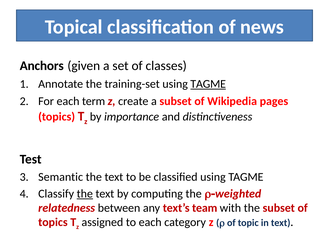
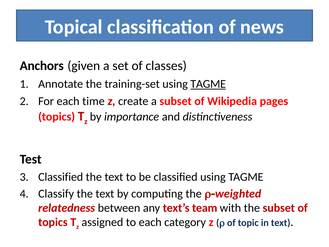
term: term -> time (93, 101)
Semantic: Semantic -> Classified (61, 177)
the underline: present -> none (85, 194)
